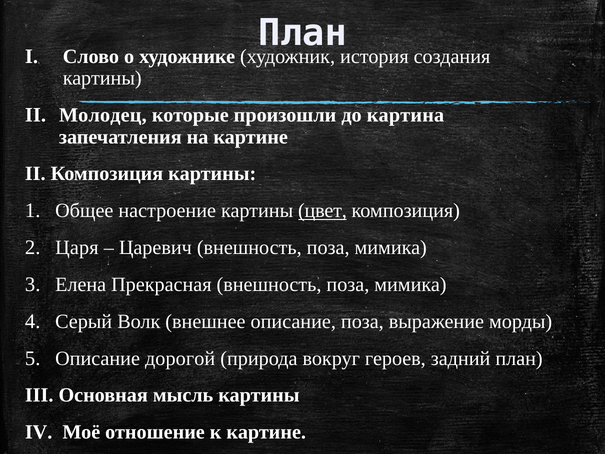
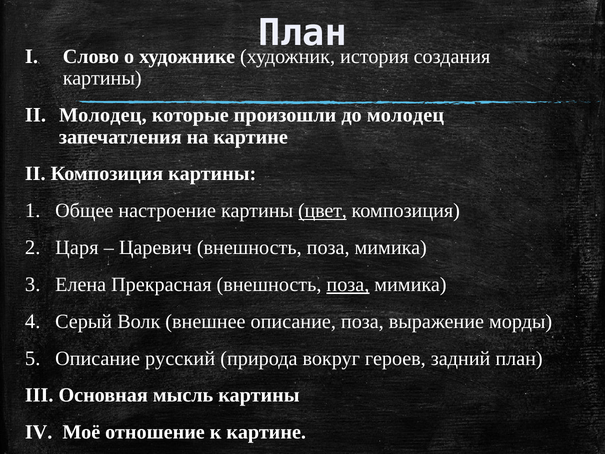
до картина: картина -> молодец (405, 115)
поза underline: none -> present (348, 284)
дорогой: дорогой -> русский (180, 358)
